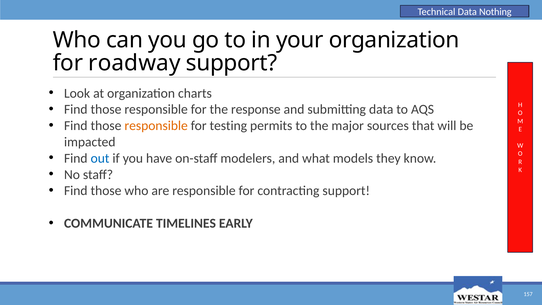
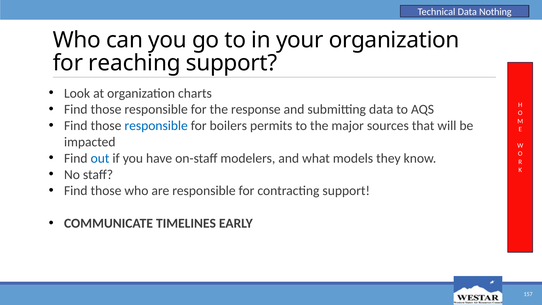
roadway: roadway -> reaching (135, 63)
responsible colour: orange -> blue (156, 126)
testing: testing -> boilers (228, 126)
